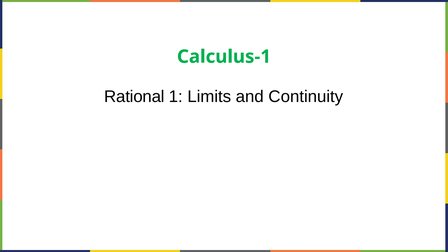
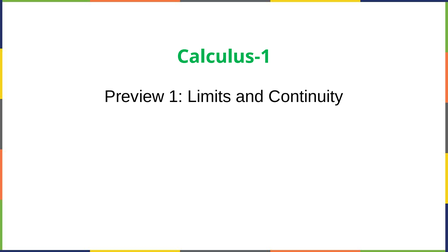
Rational: Rational -> Preview (134, 96)
